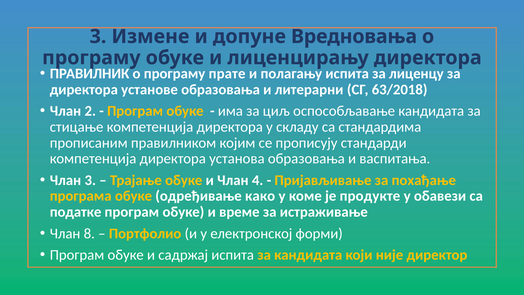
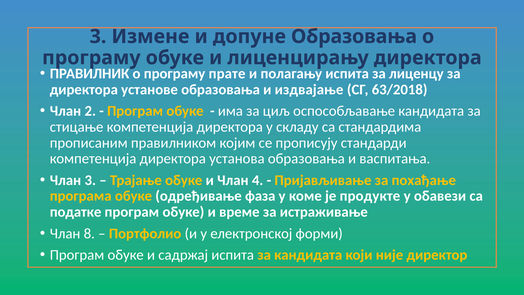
допуне Вредновања: Вредновања -> Образовања (354, 36)
литерарни: литерарни -> издвајање (309, 89)
како: како -> фаза (260, 196)
